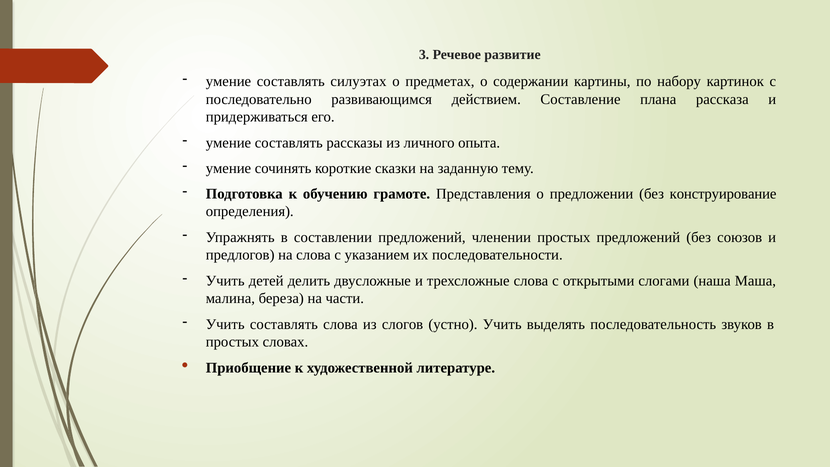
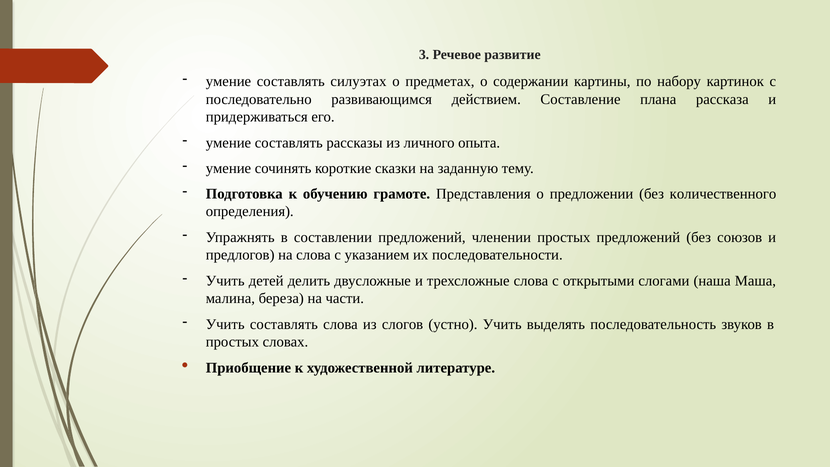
конструирование: конструирование -> количественного (723, 194)
